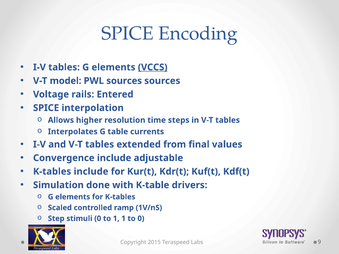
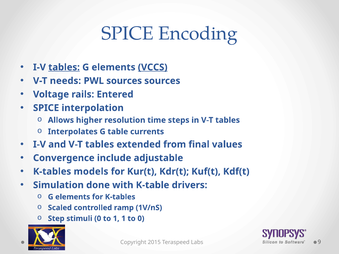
tables underline: none -> present (64, 67)
model: model -> needs (65, 81)
K-tables include: include -> models (91, 172)
